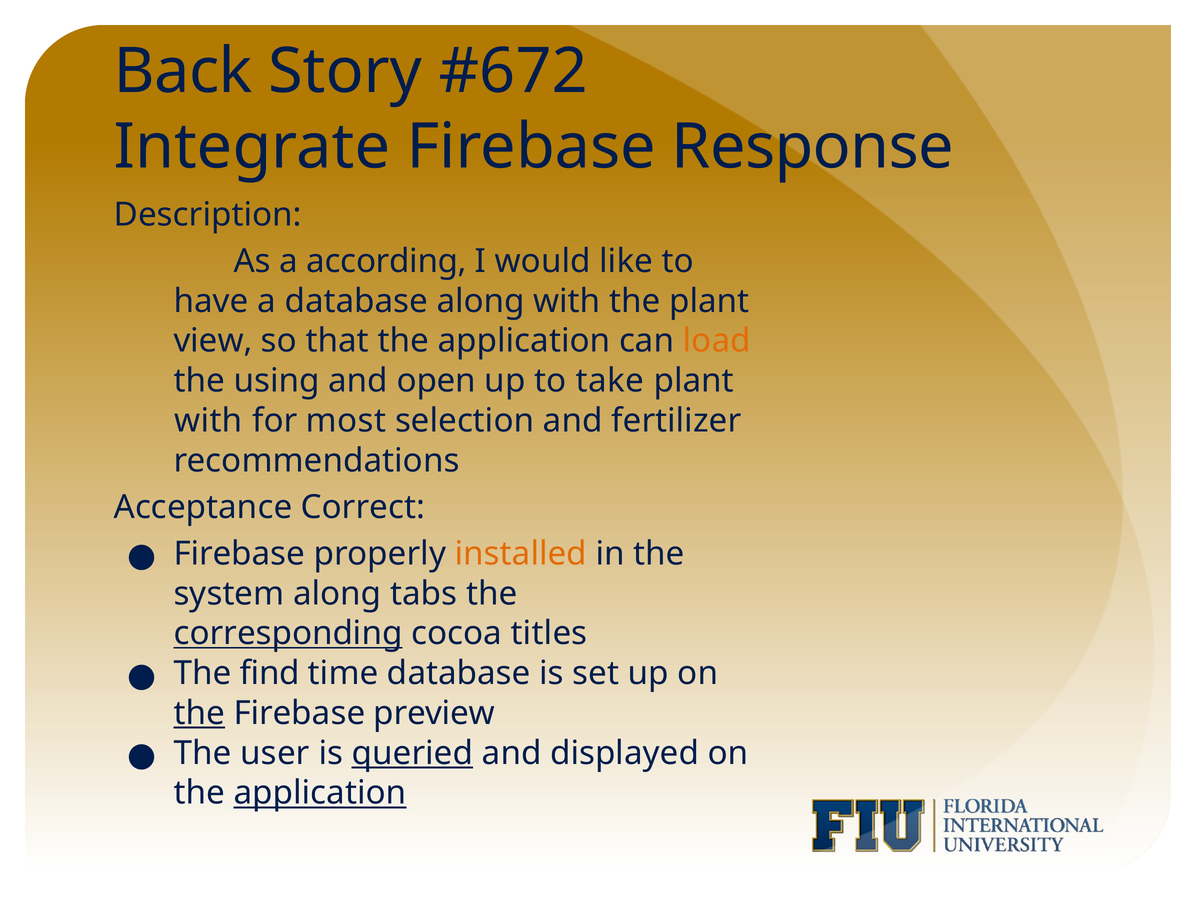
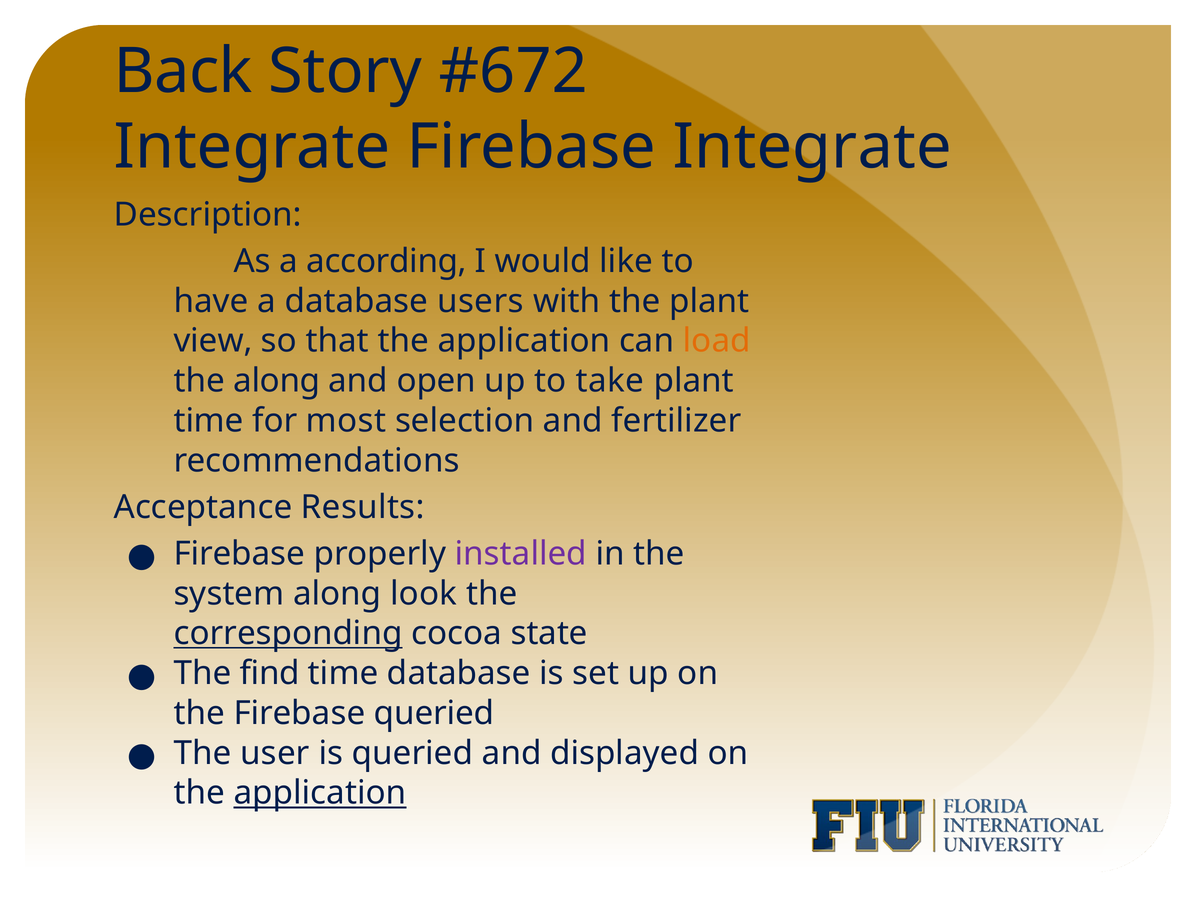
Firebase Response: Response -> Integrate (812, 147)
database along: along -> users (480, 301)
the using: using -> along (277, 381)
with: with -> time (209, 421)
Correct: Correct -> Results (363, 507)
installed colour: orange -> purple (521, 554)
tabs: tabs -> look (424, 594)
titles: titles -> state (549, 633)
the underline: present -> none (199, 713)
Firebase preview: preview -> queried (434, 713)
queried underline: present -> none (412, 753)
